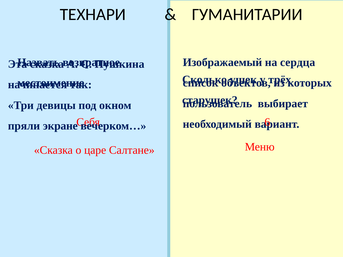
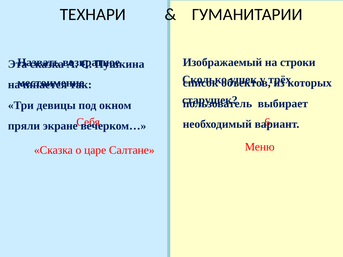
сердца: сердца -> строки (298, 62)
